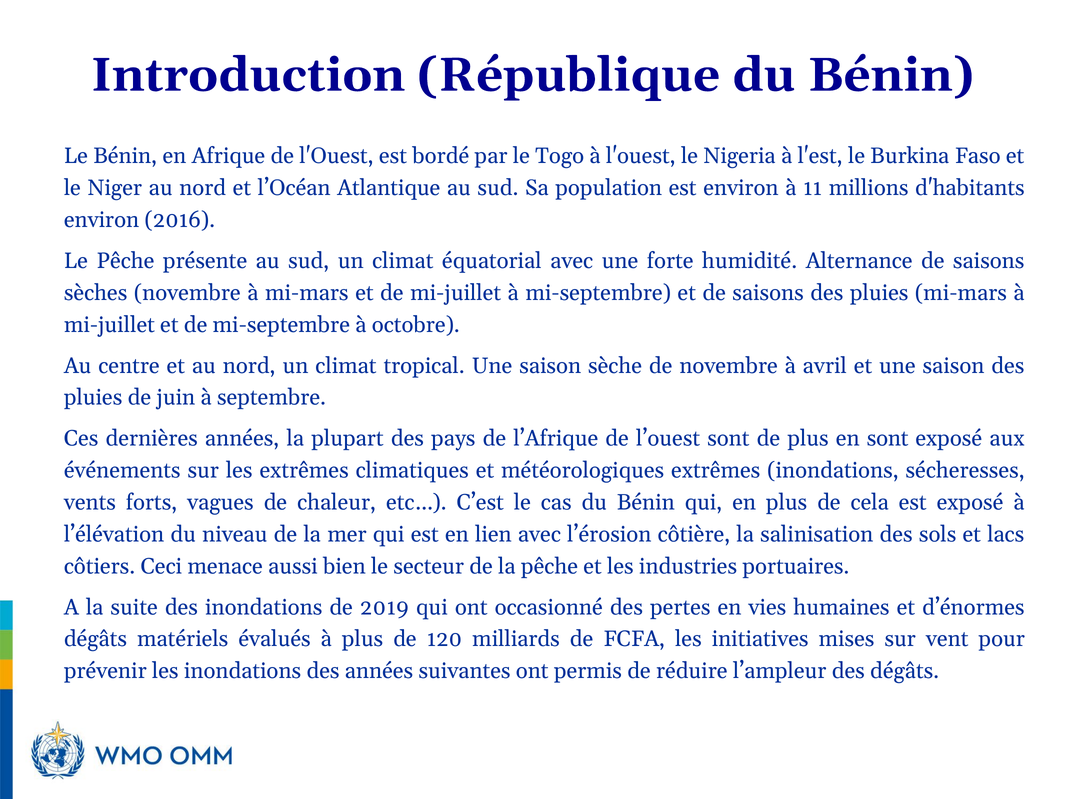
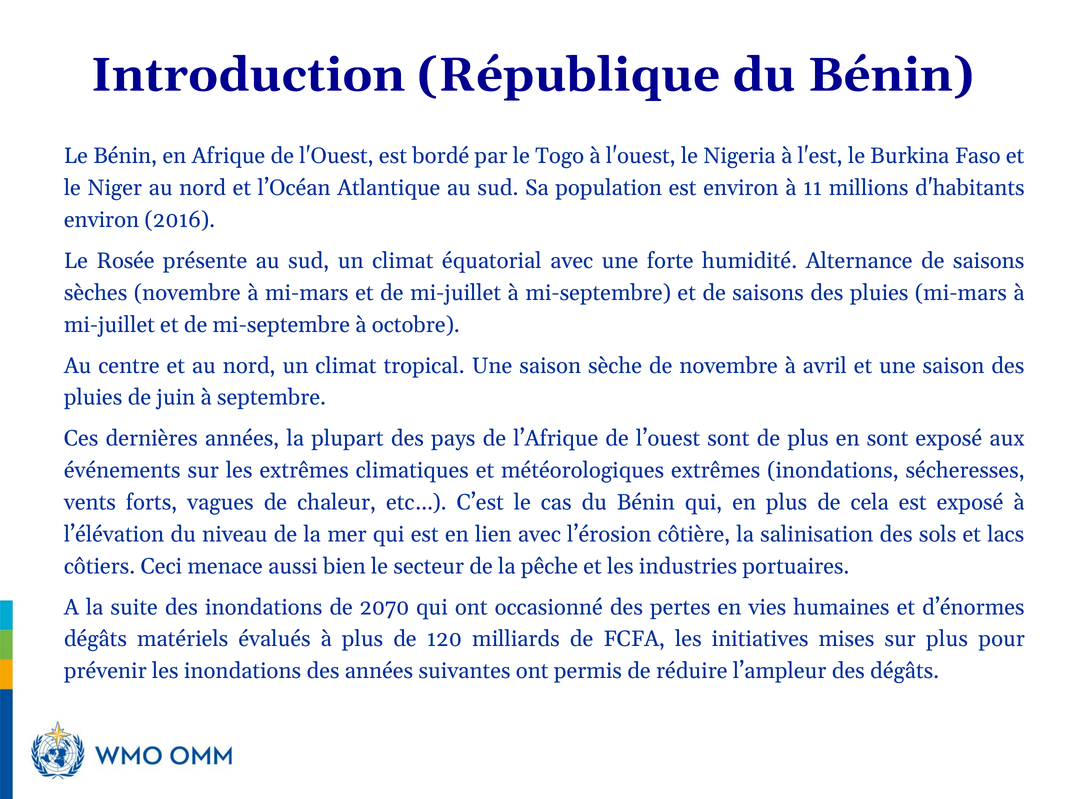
Le Pêche: Pêche -> Rosée (126, 261)
2019: 2019 -> 2070 (385, 607)
sur vent: vent -> plus (947, 639)
